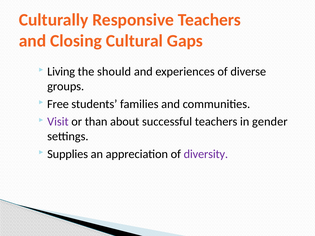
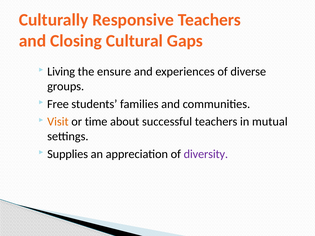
should: should -> ensure (114, 72)
Visit colour: purple -> orange (58, 122)
than: than -> time (96, 122)
gender: gender -> mutual (270, 122)
